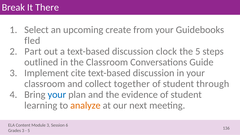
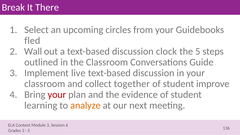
create: create -> circles (118, 30)
Part: Part -> Wall (33, 51)
cite: cite -> live (78, 73)
through: through -> improve (213, 84)
your colour: blue -> red (57, 95)
